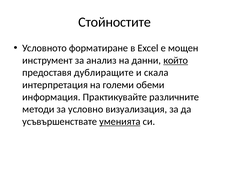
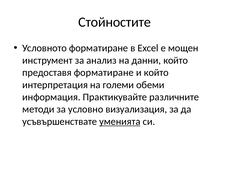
който underline: present -> none (176, 60)
предоставя дублиращите: дублиращите -> форматиране (104, 72)
и скала: скала -> който (156, 72)
